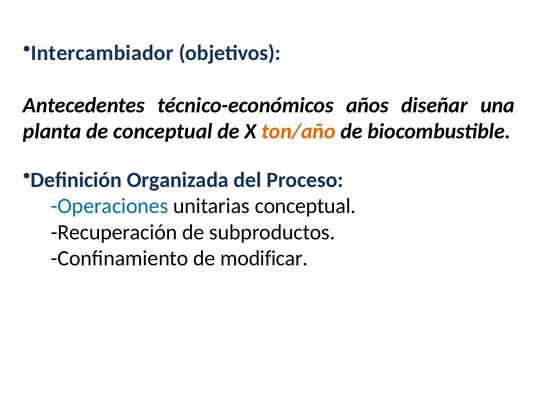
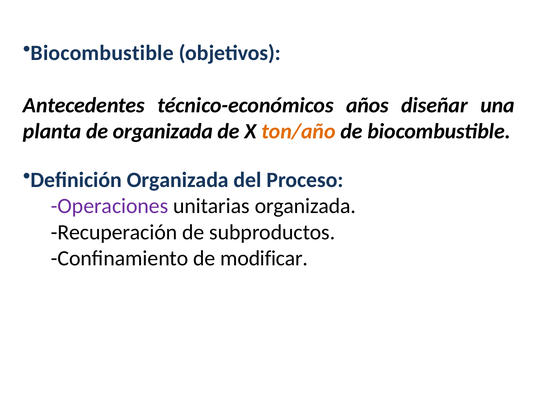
Intercambiador: Intercambiador -> Biocombustible (102, 53)
de conceptual: conceptual -> organizada (163, 131)
Operaciones colour: blue -> purple (110, 206)
unitarias conceptual: conceptual -> organizada (305, 206)
